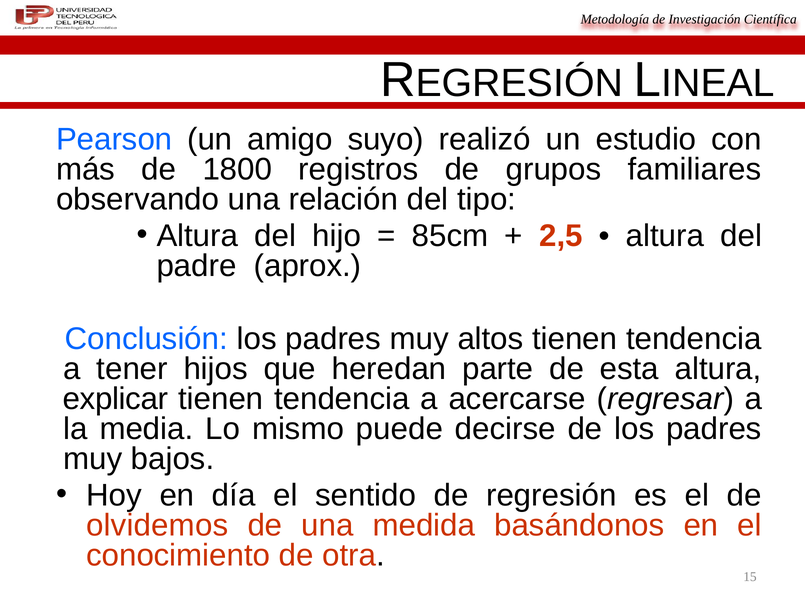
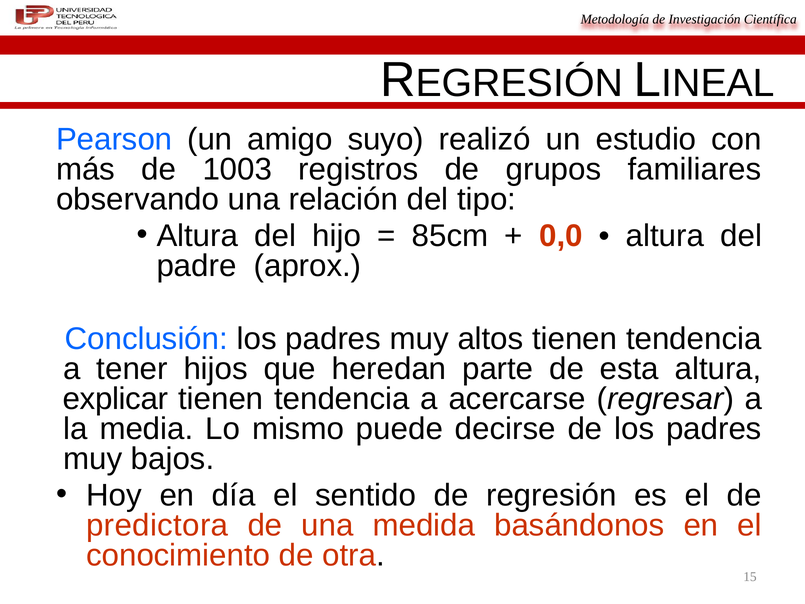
1800: 1800 -> 1003 (237, 169)
2,5: 2,5 -> 0,0 (561, 236)
olvidemos: olvidemos -> predictora (157, 525)
